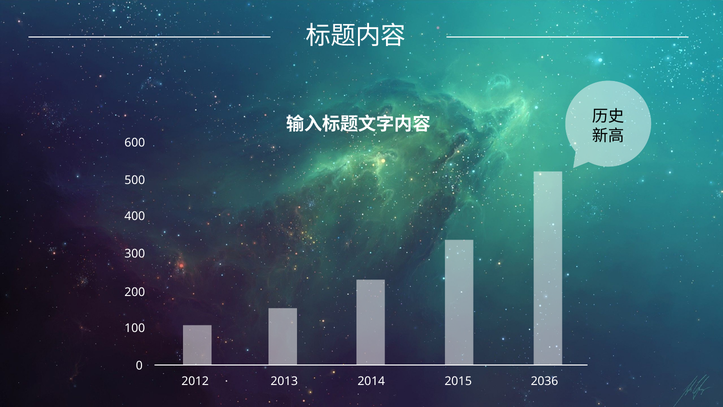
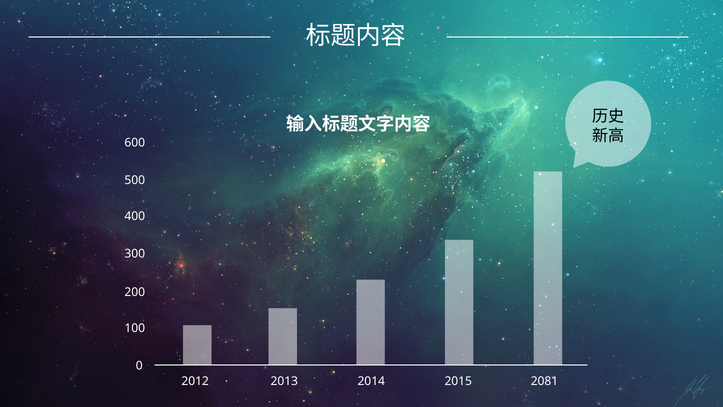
2036: 2036 -> 2081 (544, 381)
